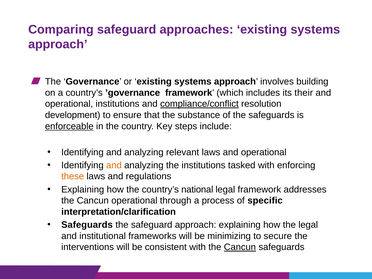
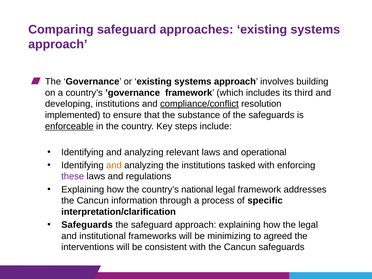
their: their -> third (304, 93)
operational: operational -> developing (69, 104)
development: development -> implemented (73, 115)
these colour: orange -> purple (73, 176)
Cancun operational: operational -> information (134, 201)
secure: secure -> agreed (278, 236)
Cancun underline: present -> none (240, 247)
